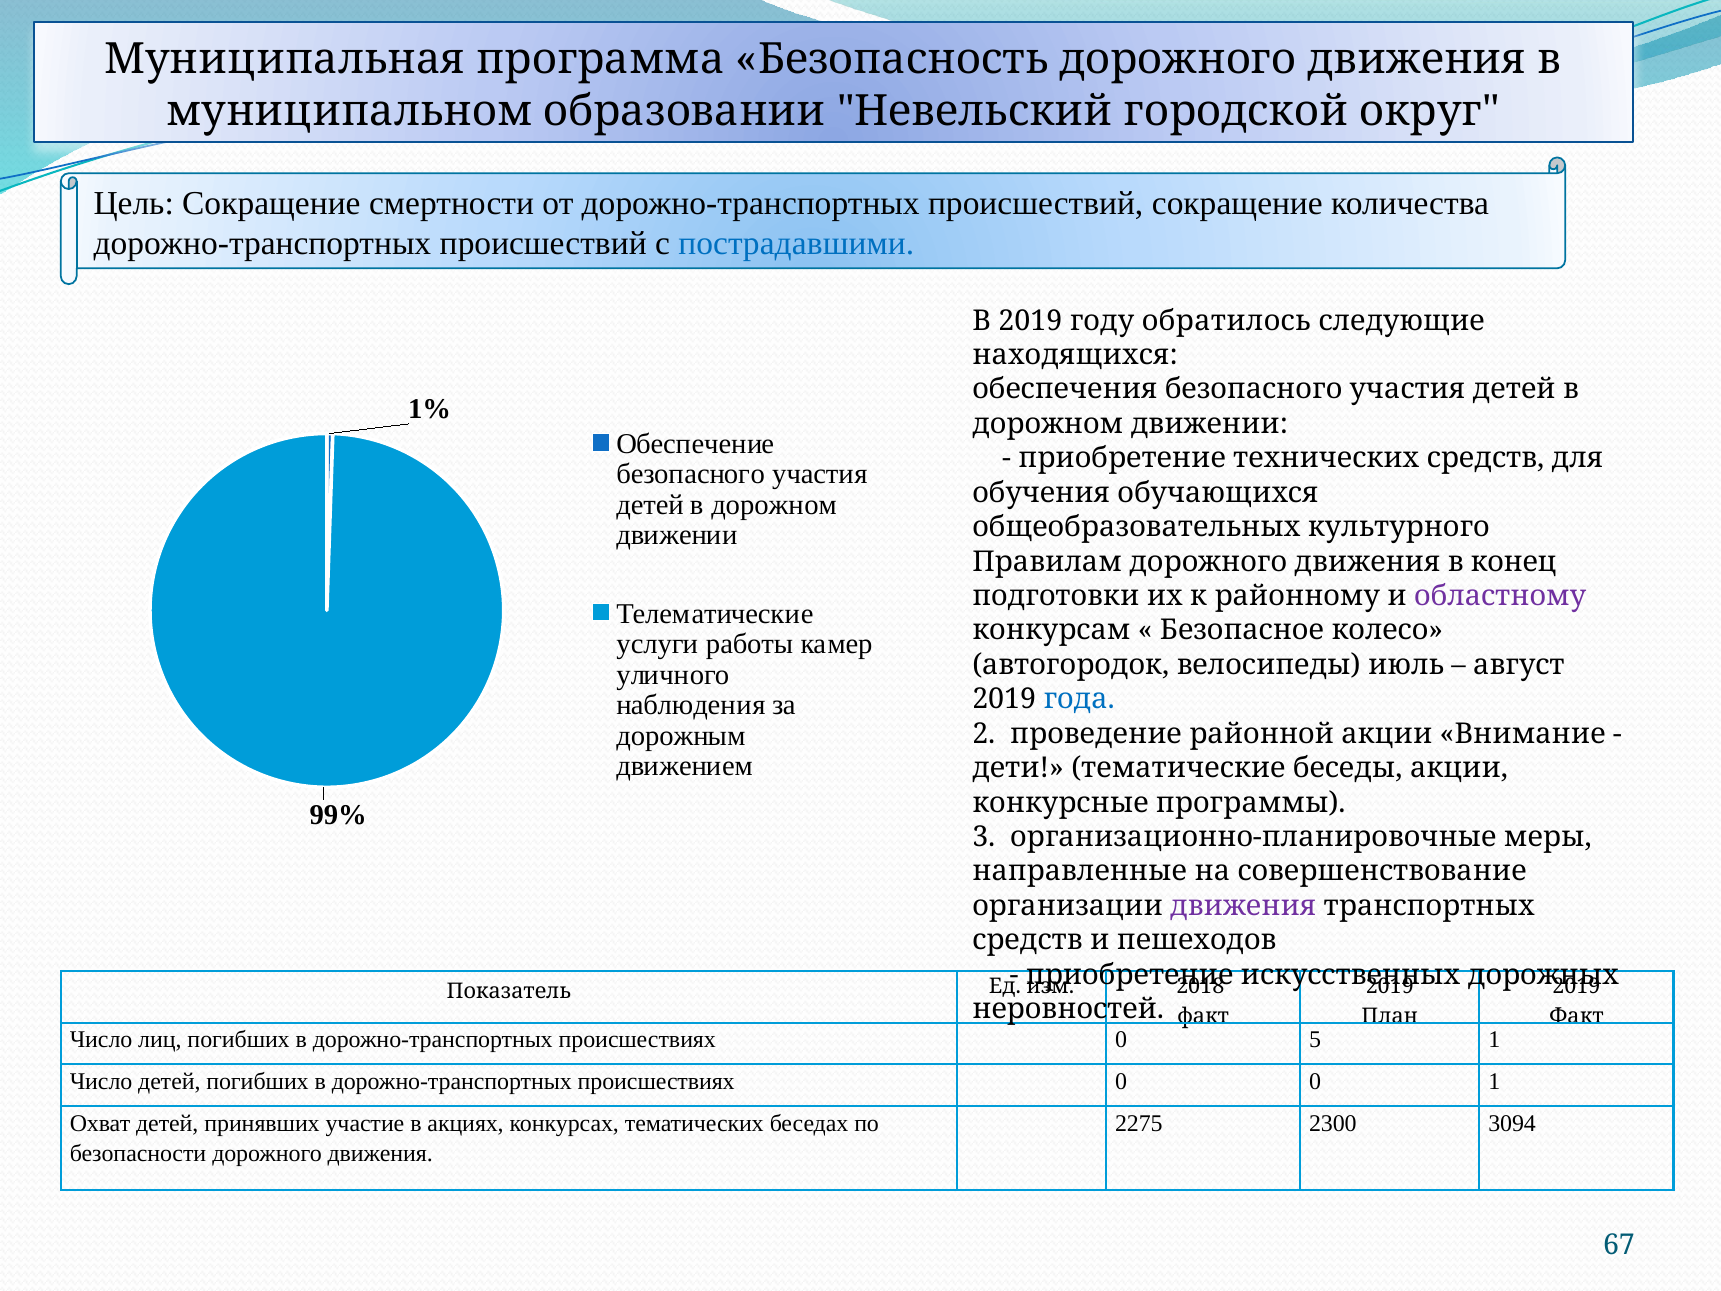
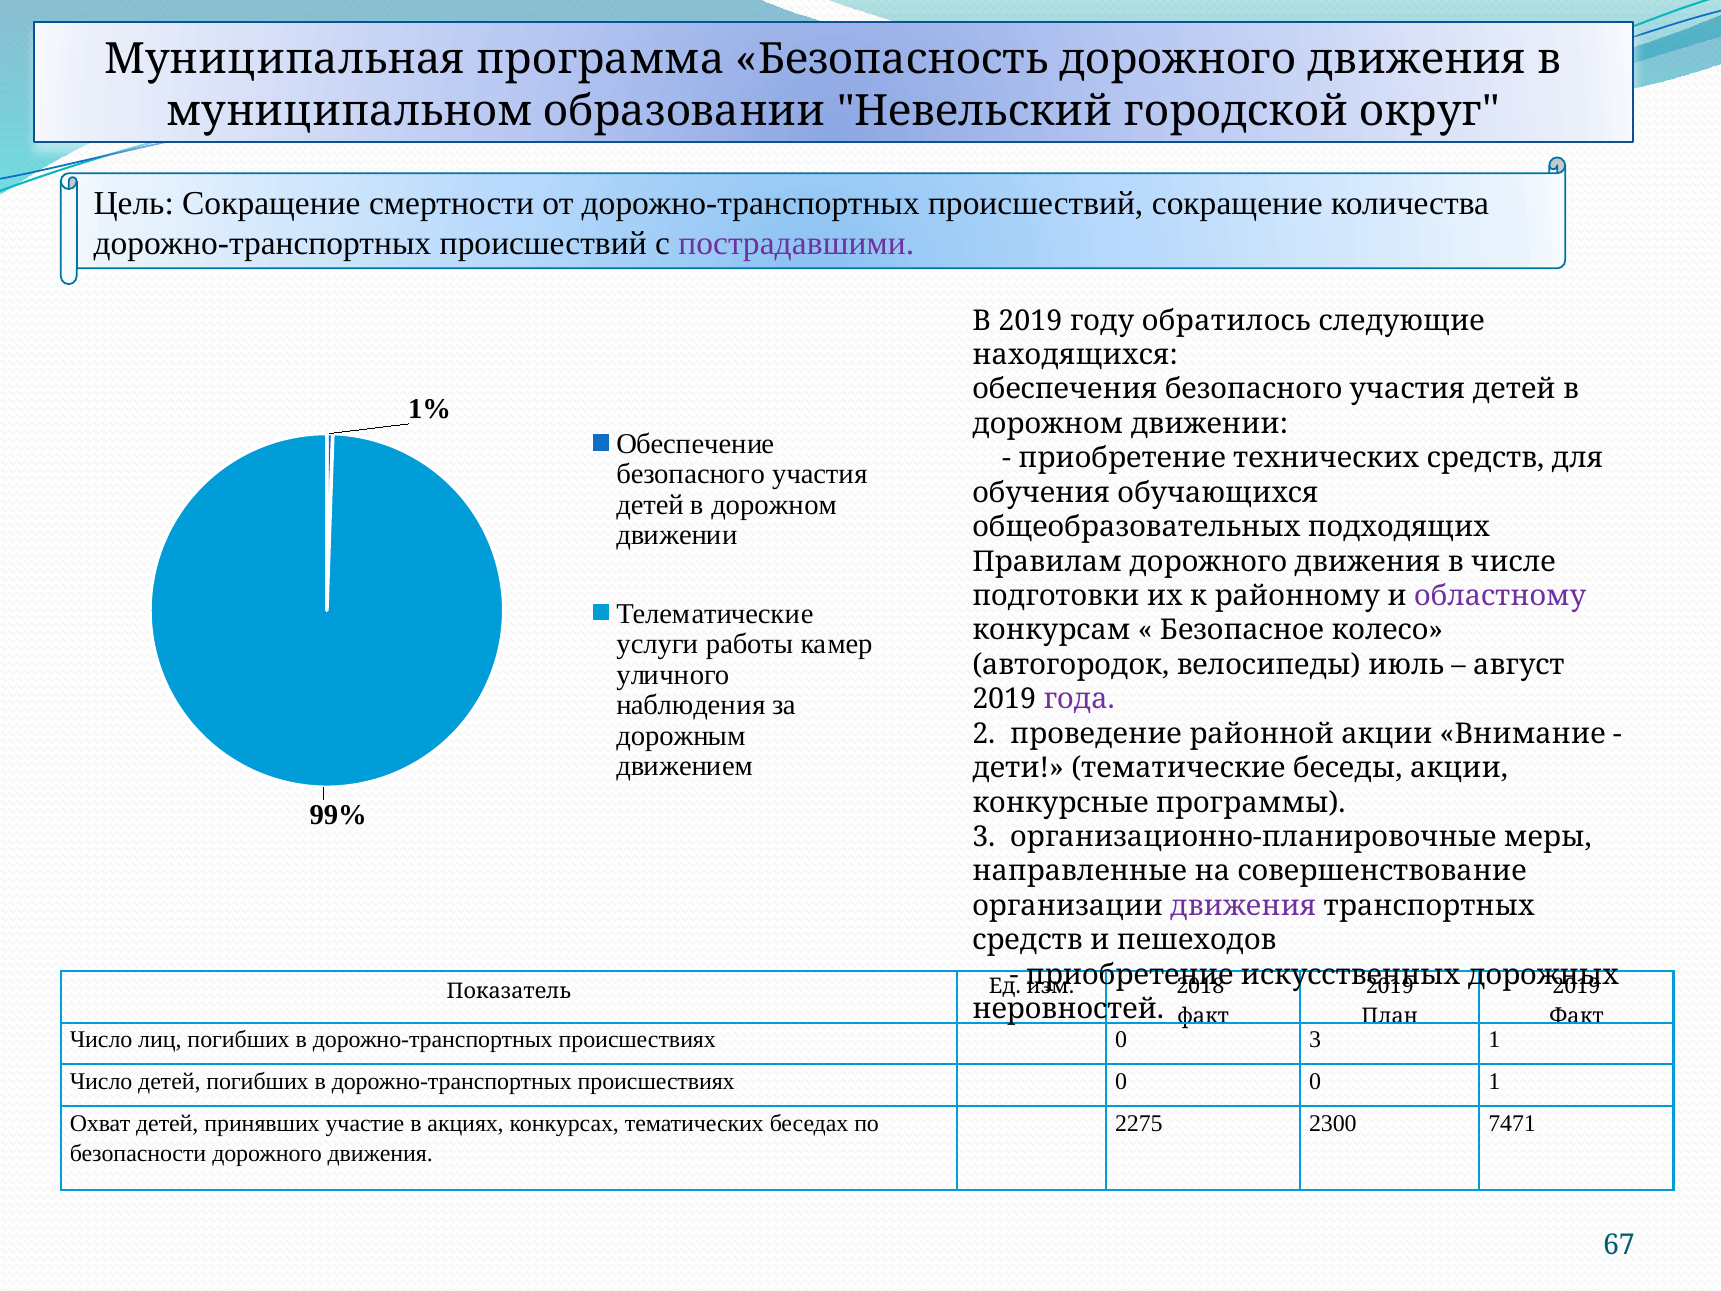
пострадавшими colour: blue -> purple (796, 243)
культурного: культурного -> подходящих (1399, 527)
конец: конец -> числе (1513, 562)
года colour: blue -> purple (1079, 699)
0 5: 5 -> 3 (1315, 1040)
3094: 3094 -> 7471 (1512, 1123)
